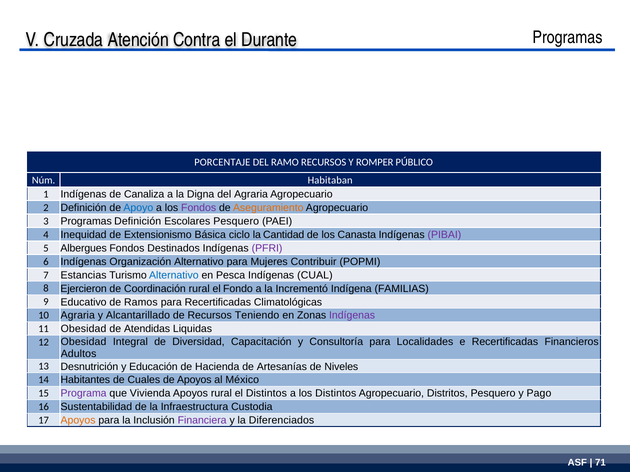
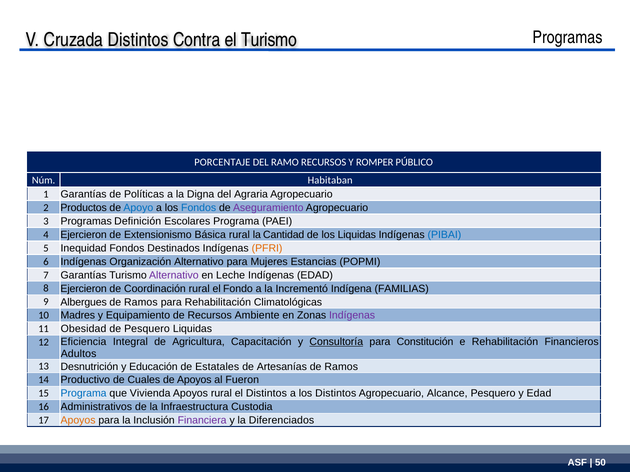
Cruzada Atención: Atención -> Distintos (138, 40)
el Durante: Durante -> Turismo (269, 40)
1 Indígenas: Indígenas -> Garantías (84, 194)
Canaliza: Canaliza -> Políticas (144, 194)
2 Definición: Definición -> Productos (84, 208)
Fondos colour: purple -> blue (199, 208)
Aseguramiento colour: orange -> purple (268, 208)
Escolares Pesquero: Pesquero -> Programa (236, 222)
4 Inequidad: Inequidad -> Ejercieron (84, 235)
Básica ciclo: ciclo -> rural (239, 235)
los Canasta: Canasta -> Liquidas (357, 235)
PIBAI colour: purple -> blue (444, 235)
Albergues: Albergues -> Inequidad (84, 249)
PFRI colour: purple -> orange (267, 249)
Contribuir: Contribuir -> Estancias (314, 262)
7 Estancias: Estancias -> Garantías (84, 275)
Alternativo colour: blue -> purple (174, 275)
Pesca: Pesca -> Leche (231, 275)
Indígenas CUAL: CUAL -> EDAD (315, 275)
Educativo: Educativo -> Albergues (84, 302)
para Recertificadas: Recertificadas -> Rehabilitación (218, 302)
10 Agraria: Agraria -> Madres (78, 316)
Alcantarillado: Alcantarillado -> Equipamiento (138, 316)
Teniendo: Teniendo -> Ambiente (257, 316)
de Atendidas: Atendidas -> Pesquero (147, 329)
12 Obesidad: Obesidad -> Eficiencia (84, 342)
Diversidad: Diversidad -> Agricultura (198, 342)
Consultoría underline: none -> present (336, 342)
Localidades: Localidades -> Constitución (425, 342)
e Recertificadas: Recertificadas -> Rehabilitación (505, 342)
Hacienda: Hacienda -> Estatales (217, 367)
Niveles: Niveles -> Ramos (341, 367)
Habitantes: Habitantes -> Productivo (85, 380)
México: México -> Fueron (242, 380)
Programa colour: purple -> blue (84, 394)
Distritos: Distritos -> Alcance (447, 394)
y Pago: Pago -> Edad (539, 394)
Sustentabilidad: Sustentabilidad -> Administrativos (96, 407)
71: 71 -> 50 (600, 463)
